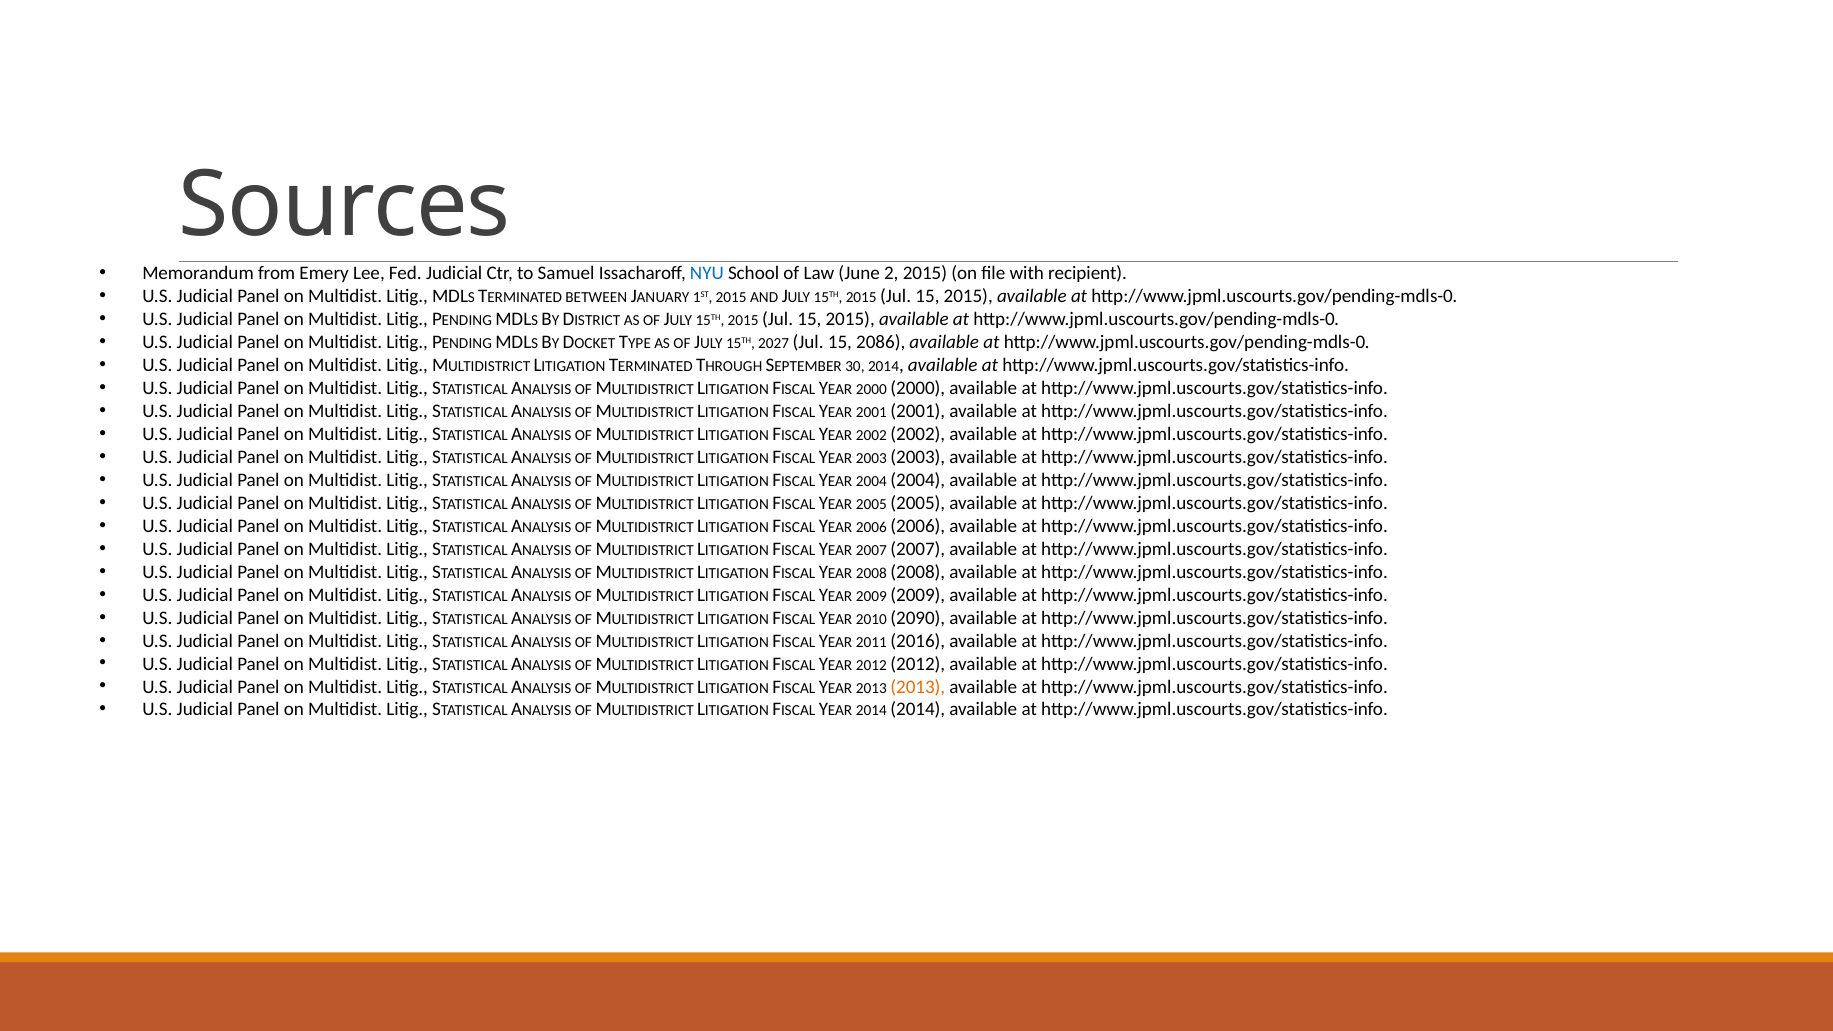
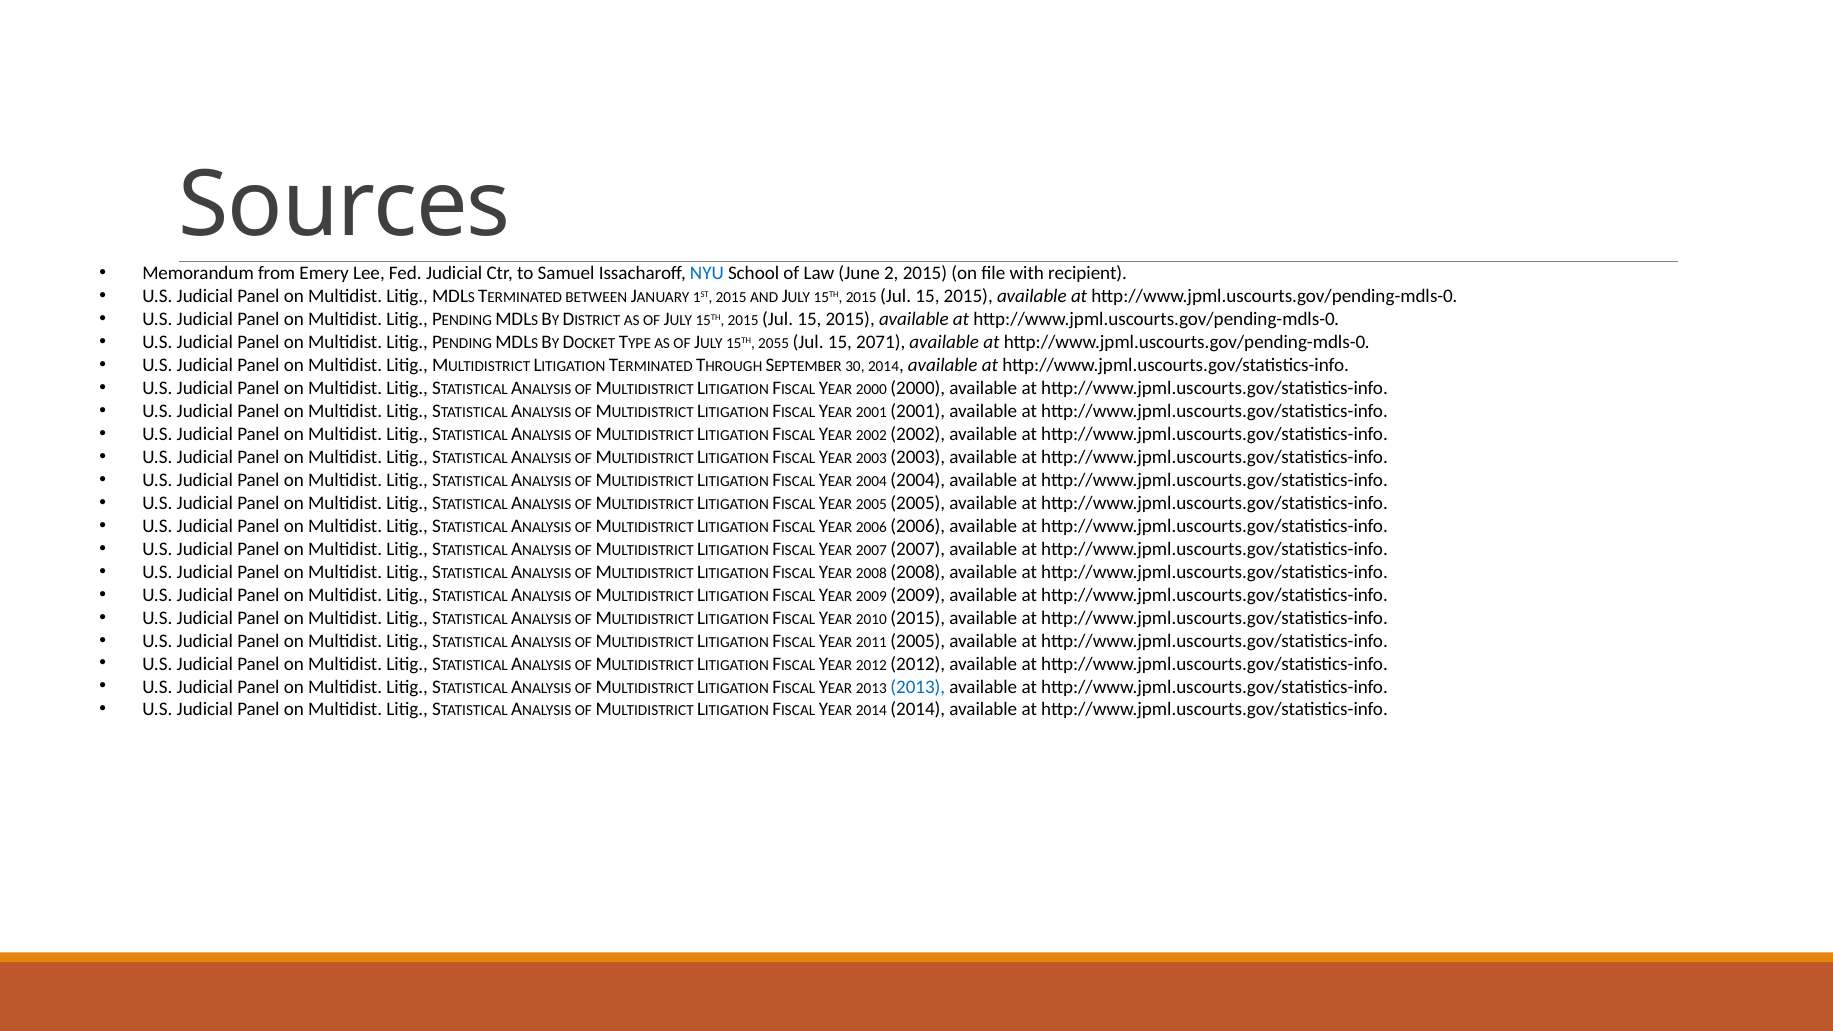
2027: 2027 -> 2055 (774, 344)
2086: 2086 -> 2071 (881, 343)
2010 2090: 2090 -> 2015 (918, 618)
2011 2016: 2016 -> 2005 (918, 641)
2013 colour: orange -> blue (918, 687)
